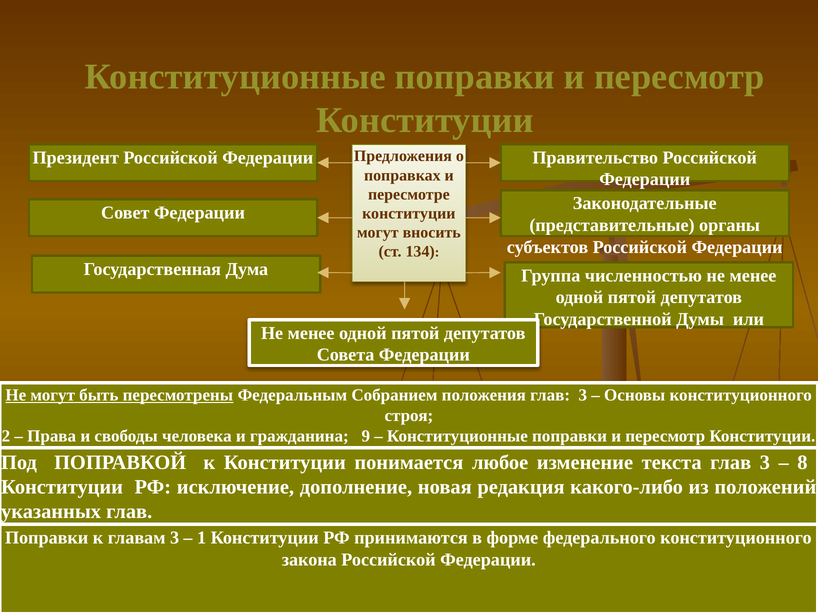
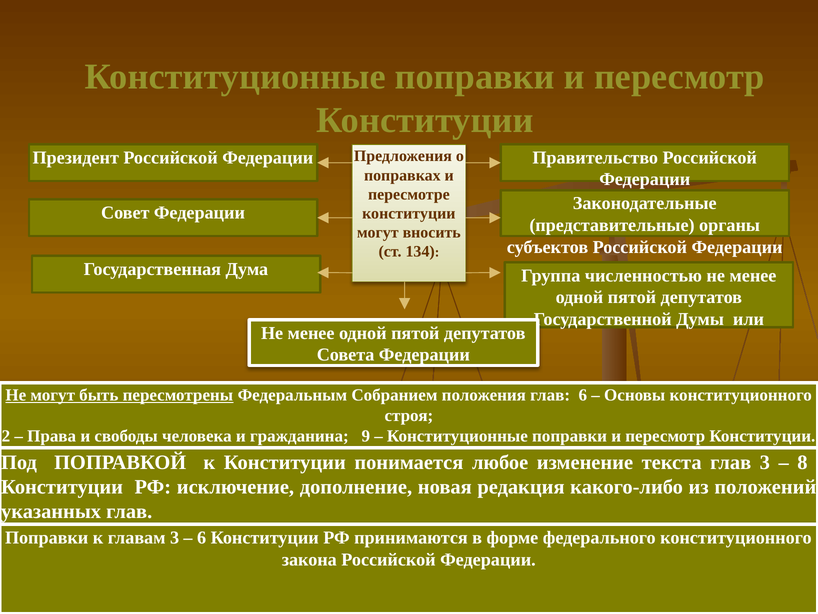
положения глав 3: 3 -> 6 (583, 395)
1: 1 -> 6 (202, 537)
